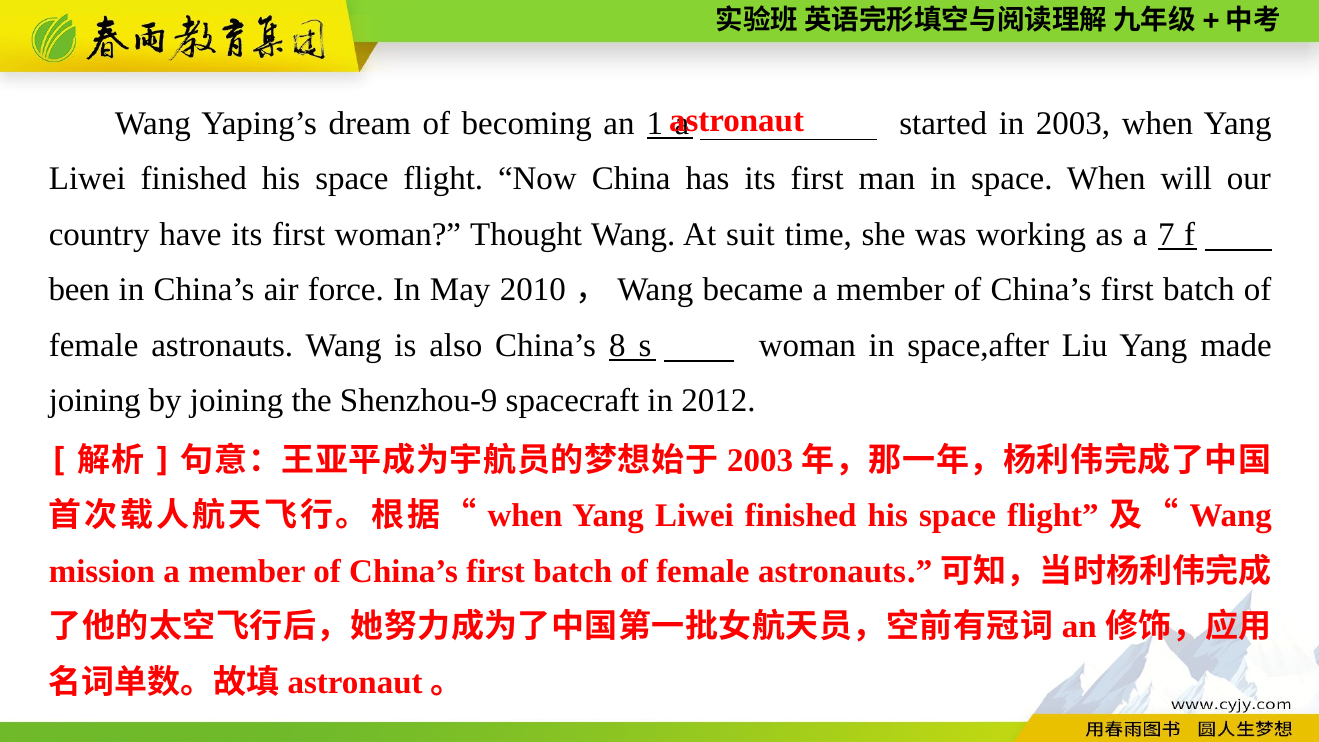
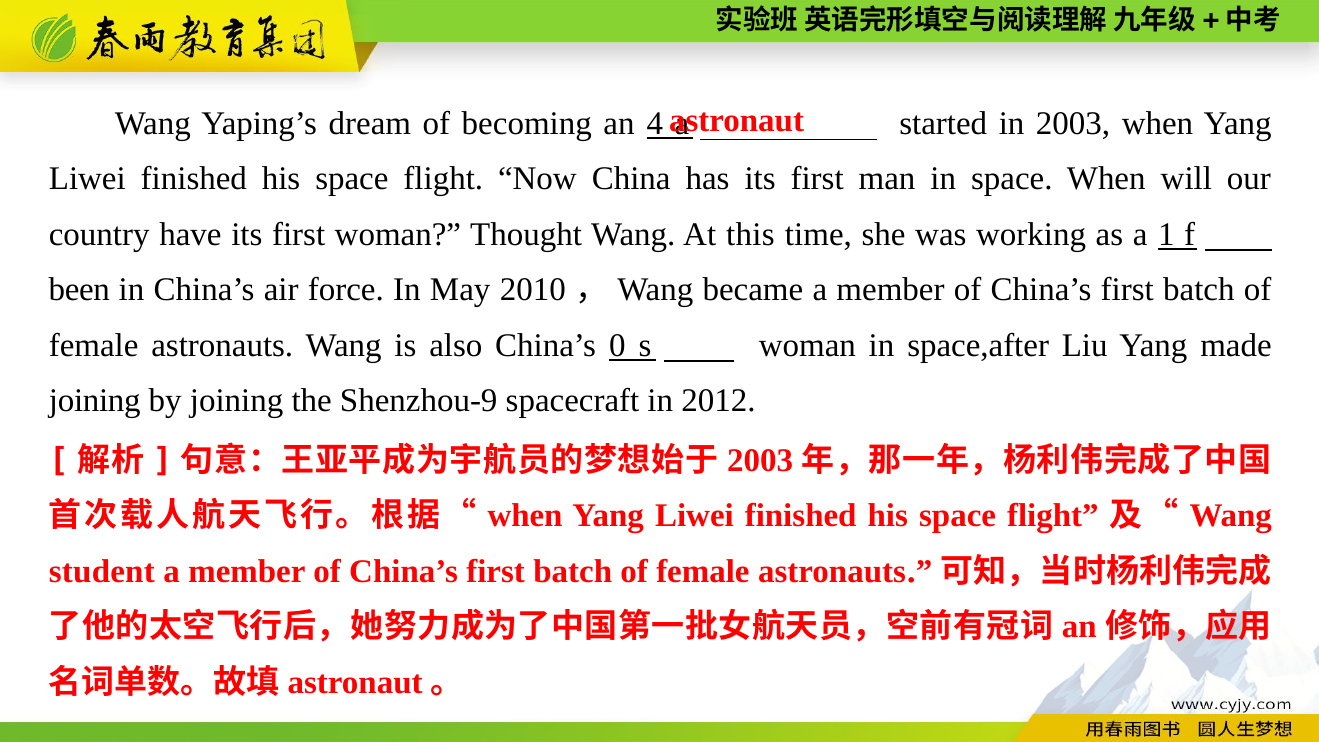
1: 1 -> 4 (655, 124)
suit: suit -> this (750, 234)
7: 7 -> 1 (1166, 234)
8: 8 -> 0 (617, 345)
mission: mission -> student (102, 571)
